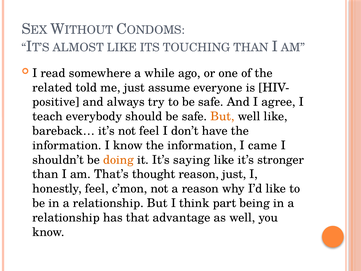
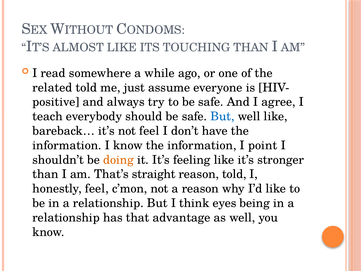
But colour: orange -> blue (222, 116)
came: came -> point (263, 145)
saying: saying -> feeling (192, 160)
thought: thought -> straight (154, 174)
reason just: just -> told (234, 174)
part: part -> eyes (225, 203)
